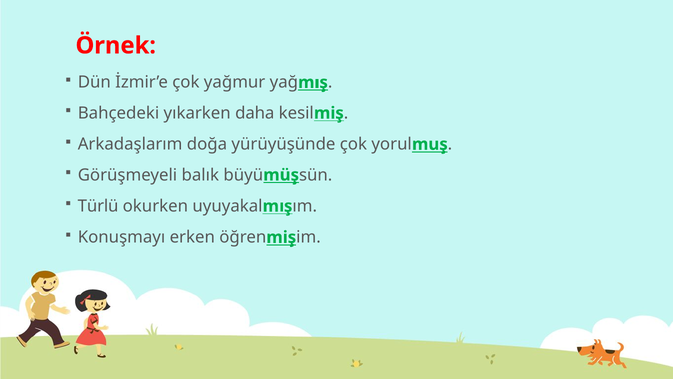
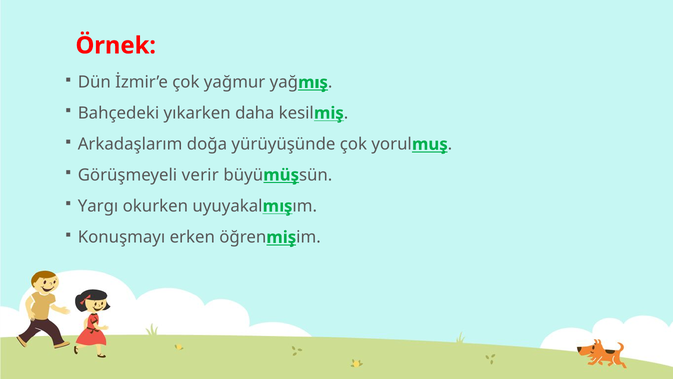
balık: balık -> verir (200, 175)
Türlü: Türlü -> Yargı (98, 206)
